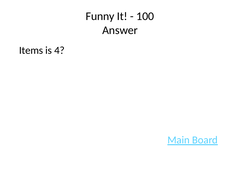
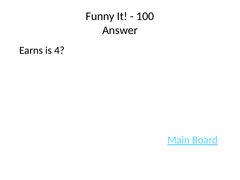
Items: Items -> Earns (31, 50)
